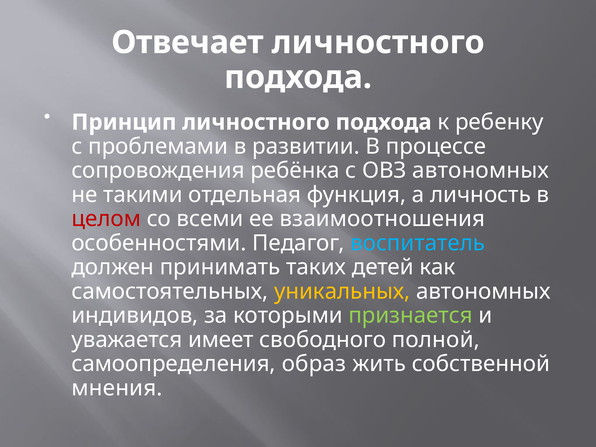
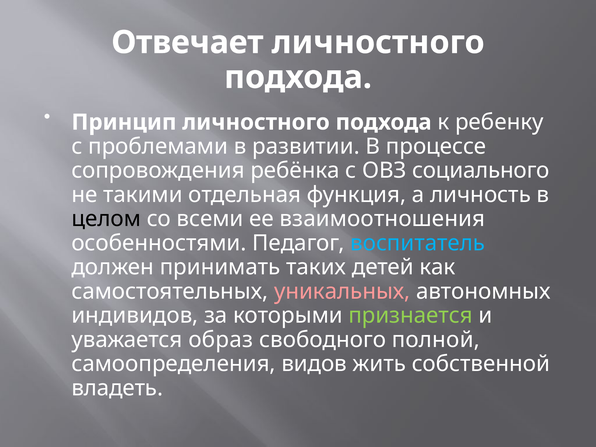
ОВЗ автономных: автономных -> социального (481, 171)
целом colour: red -> black (106, 219)
уникальных colour: yellow -> pink (342, 291)
имеет: имеет -> образ (221, 340)
образ: образ -> видов (314, 364)
мнения: мнения -> владеть (117, 388)
